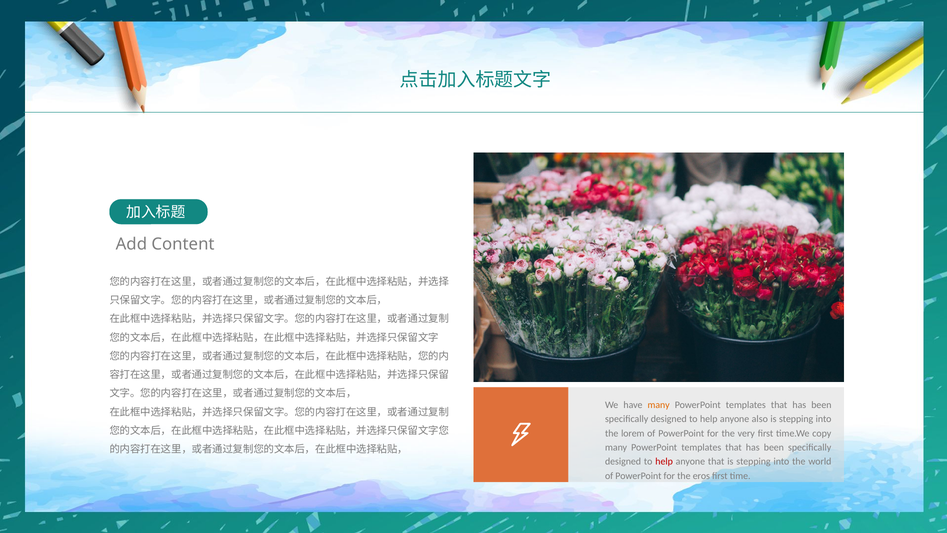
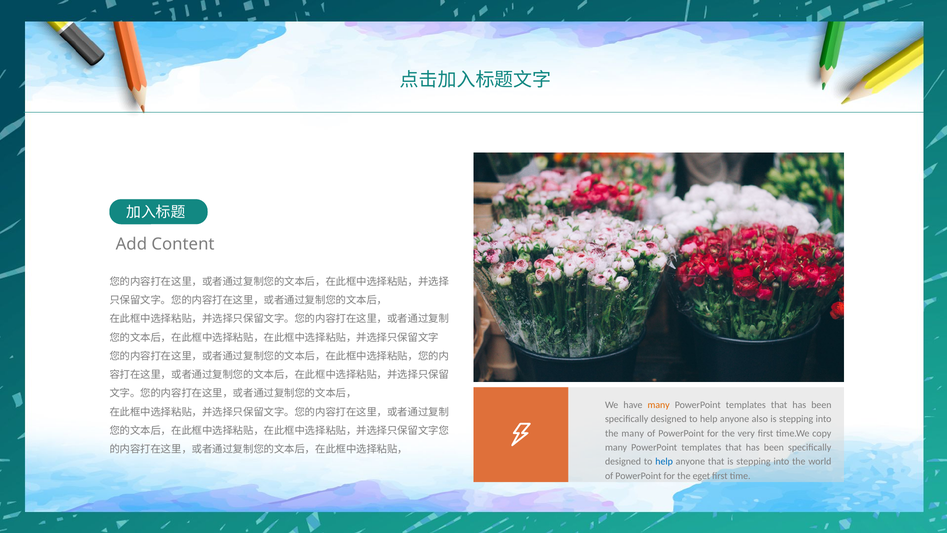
the lorem: lorem -> many (633, 433)
help colour: red -> blue (664, 462)
eros: eros -> eget (701, 476)
